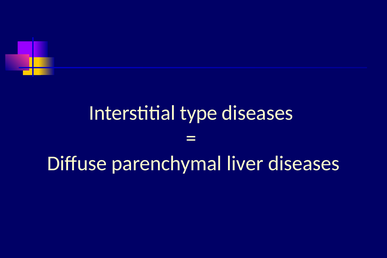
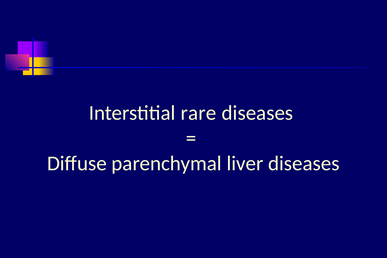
type: type -> rare (198, 113)
